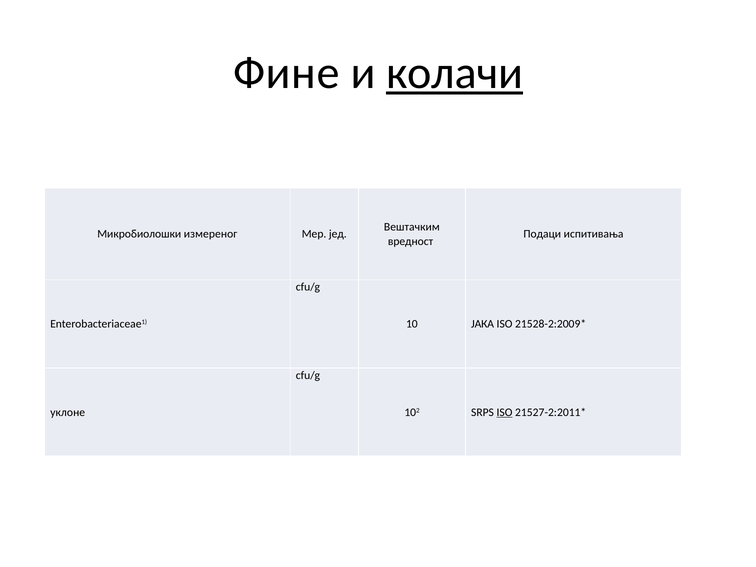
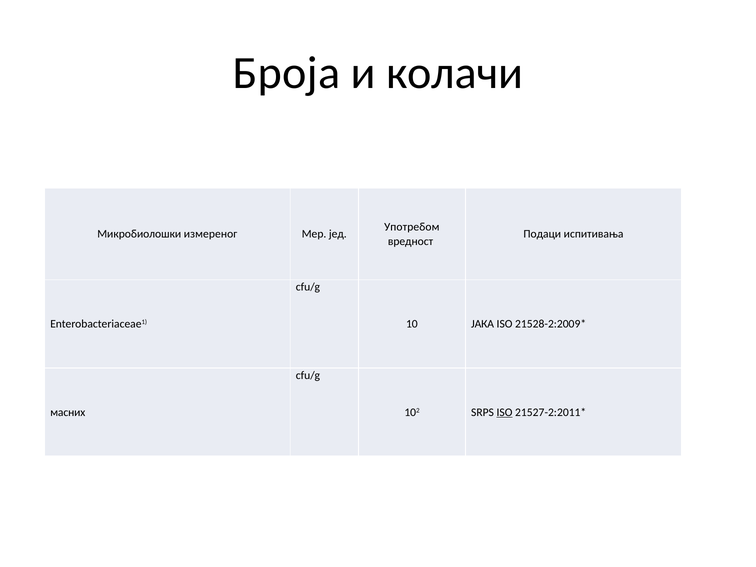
Фине: Фине -> Броја (287, 73)
колачи underline: present -> none (455, 73)
Вештачким: Вештачким -> Употребом (412, 227)
уклоне: уклоне -> масних (68, 412)
